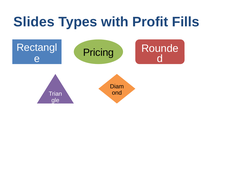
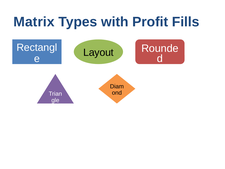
Slides: Slides -> Matrix (34, 22)
Pricing: Pricing -> Layout (98, 52)
